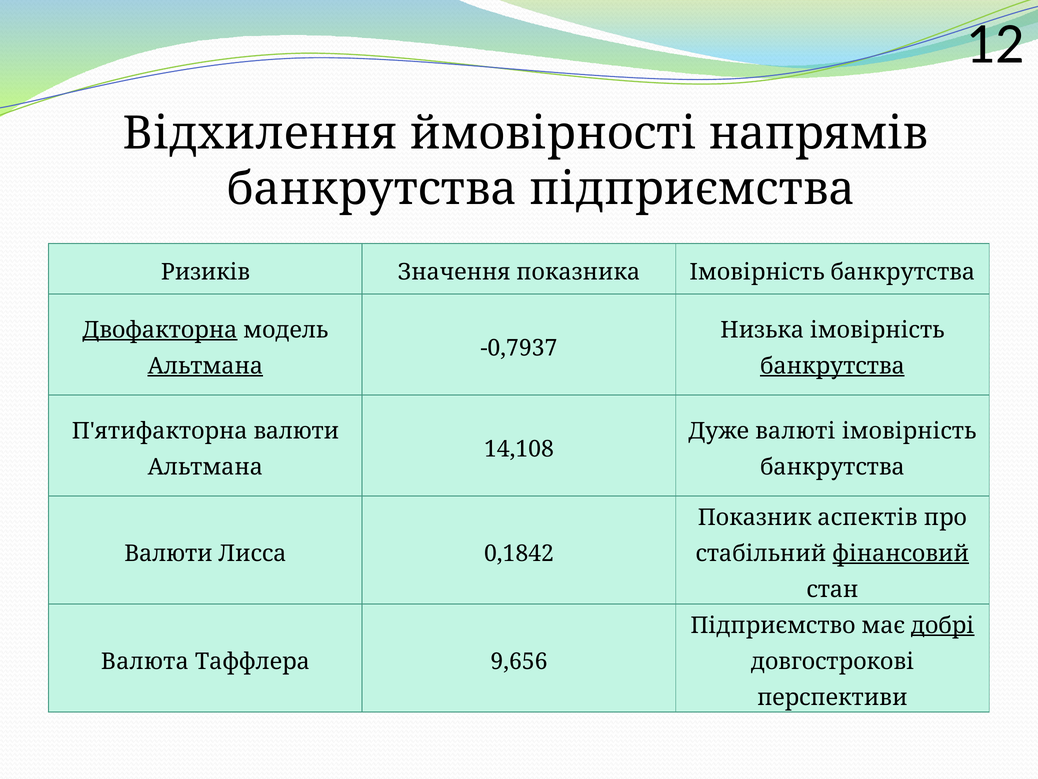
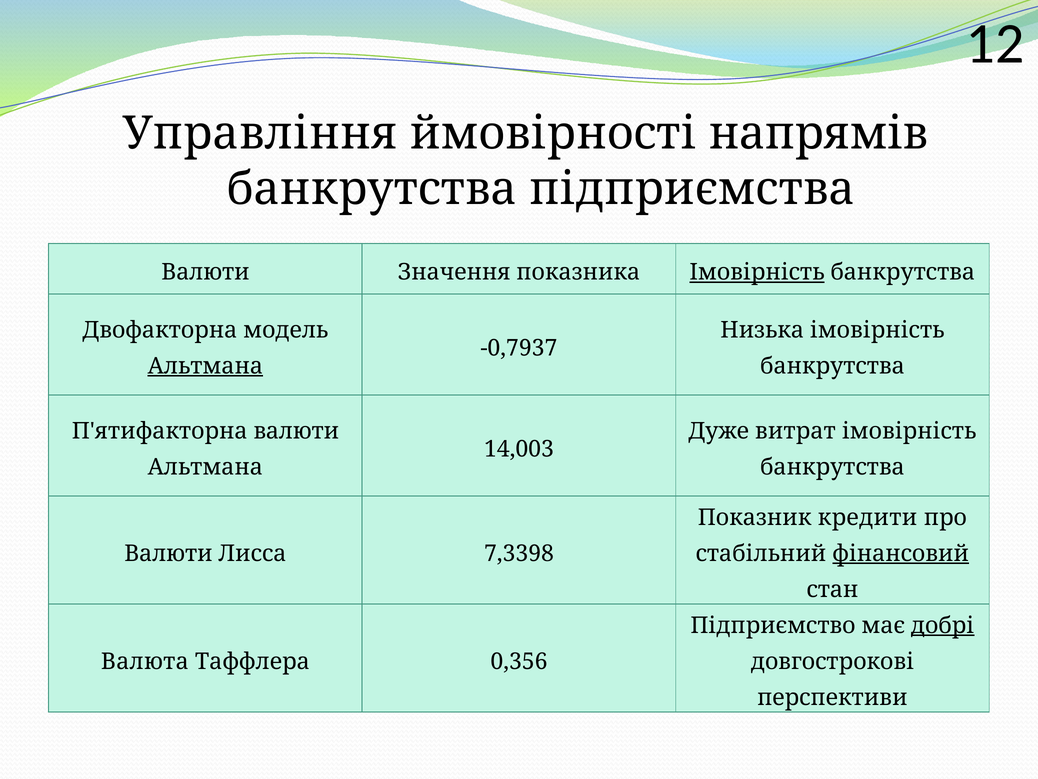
Відхилення: Відхилення -> Управління (260, 133)
Ризиків: Ризиків -> Валюти (205, 272)
Імовірність underline: none -> present (757, 272)
Двофакторна underline: present -> none (160, 330)
банкрутства underline: present -> none (832, 366)
валюті: валюті -> витрат (795, 431)
14,108: 14,108 -> 14,003 (519, 449)
аспектів: аспектів -> кредити (867, 517)
0,1842: 0,1842 -> 7,3398 (519, 553)
9,656: 9,656 -> 0,356 (519, 661)
